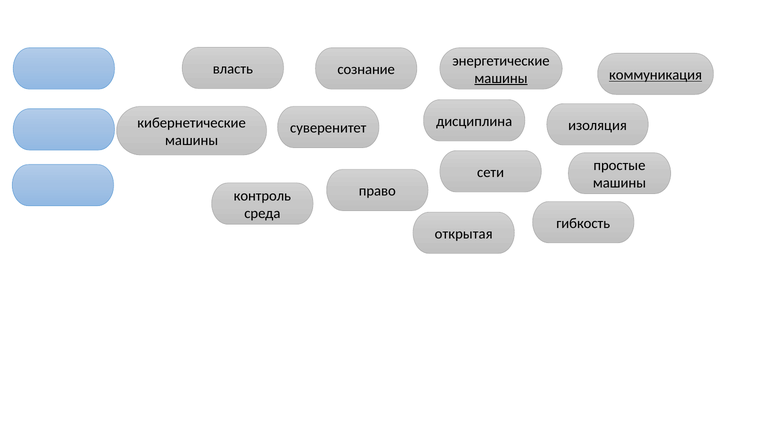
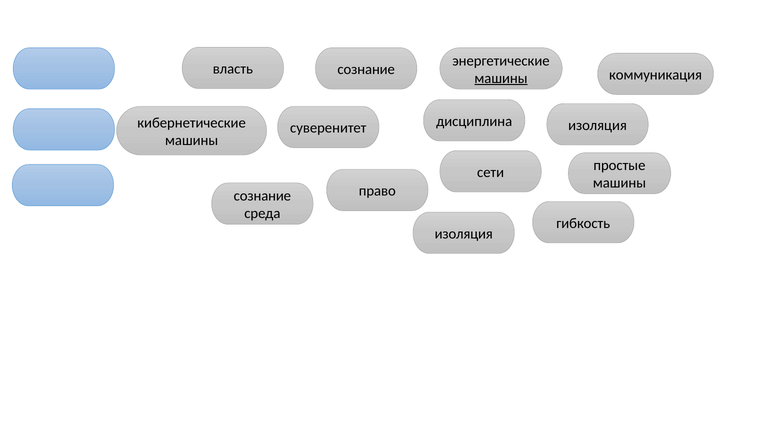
коммуникация underline: present -> none (656, 75)
контроль: контроль -> сознание (262, 196)
открытая: открытая -> изоляция (464, 234)
